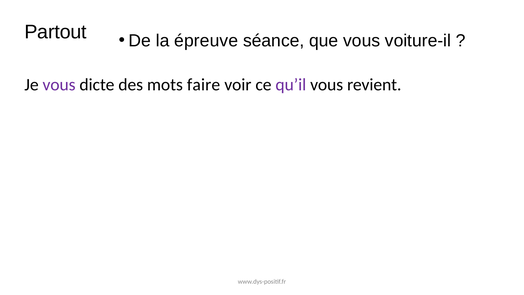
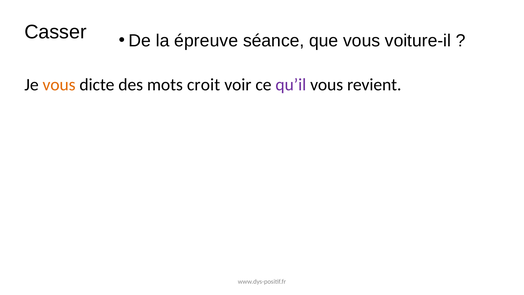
Partout: Partout -> Casser (56, 32)
vous colour: purple -> orange (59, 85)
faire: faire -> croit (204, 85)
